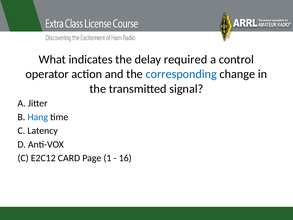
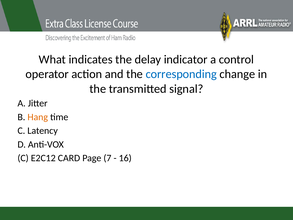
required: required -> indicator (186, 59)
Hang colour: blue -> orange (38, 117)
1: 1 -> 7 (107, 158)
